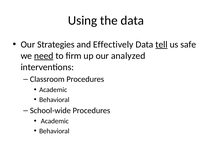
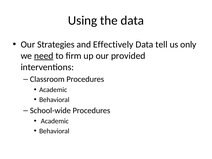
tell underline: present -> none (162, 44)
safe: safe -> only (188, 44)
analyzed: analyzed -> provided (128, 56)
